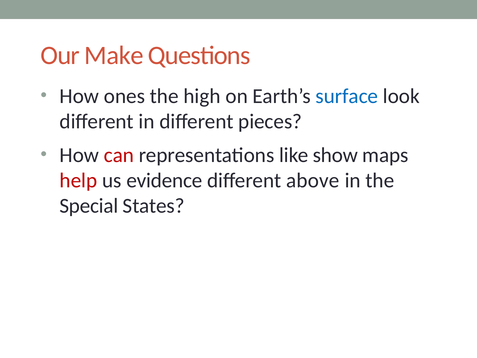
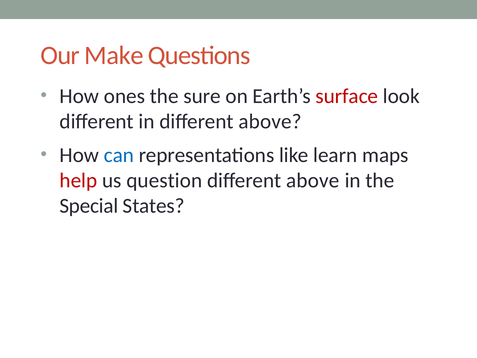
high: high -> sure (202, 96)
surface colour: blue -> red (347, 96)
in different pieces: pieces -> above (270, 122)
can colour: red -> blue (119, 155)
show: show -> learn (335, 155)
evidence: evidence -> question (164, 180)
